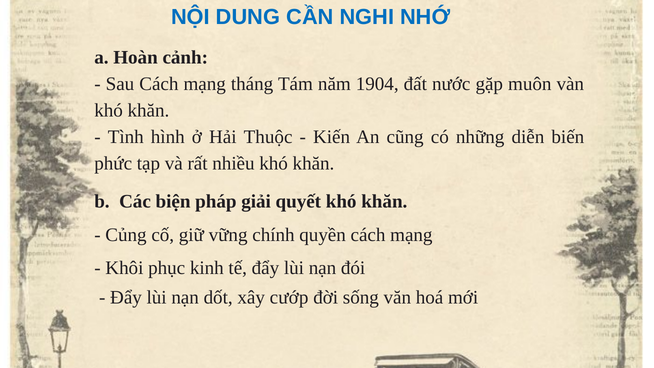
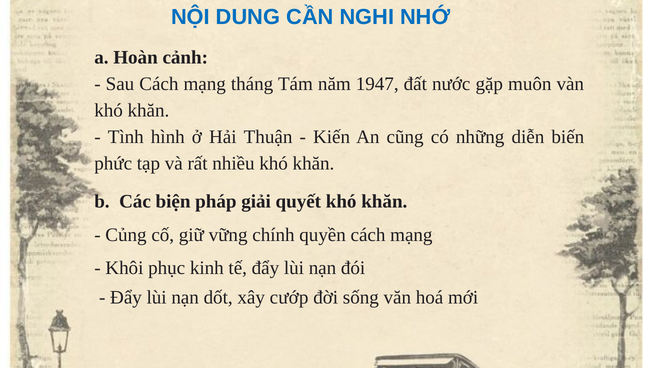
1904: 1904 -> 1947 (377, 84)
Thuộc: Thuộc -> Thuận (268, 137)
